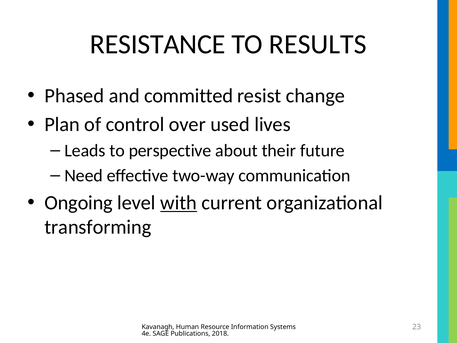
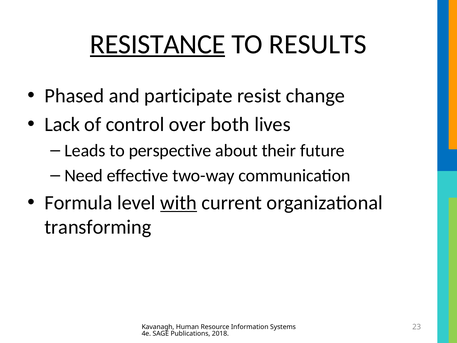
RESISTANCE underline: none -> present (158, 44)
committed: committed -> participate (188, 96)
Plan: Plan -> Lack (62, 124)
used: used -> both (230, 124)
Ongoing: Ongoing -> Formula (79, 203)
